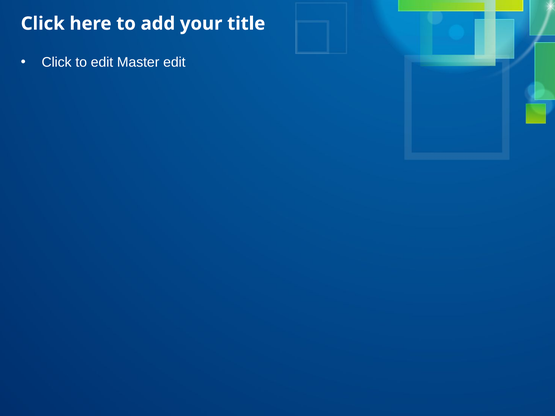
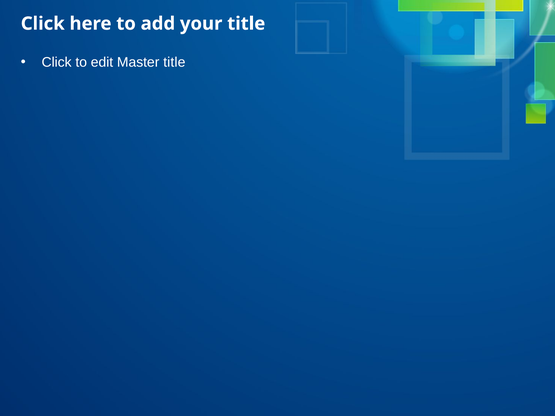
Master edit: edit -> title (174, 62)
